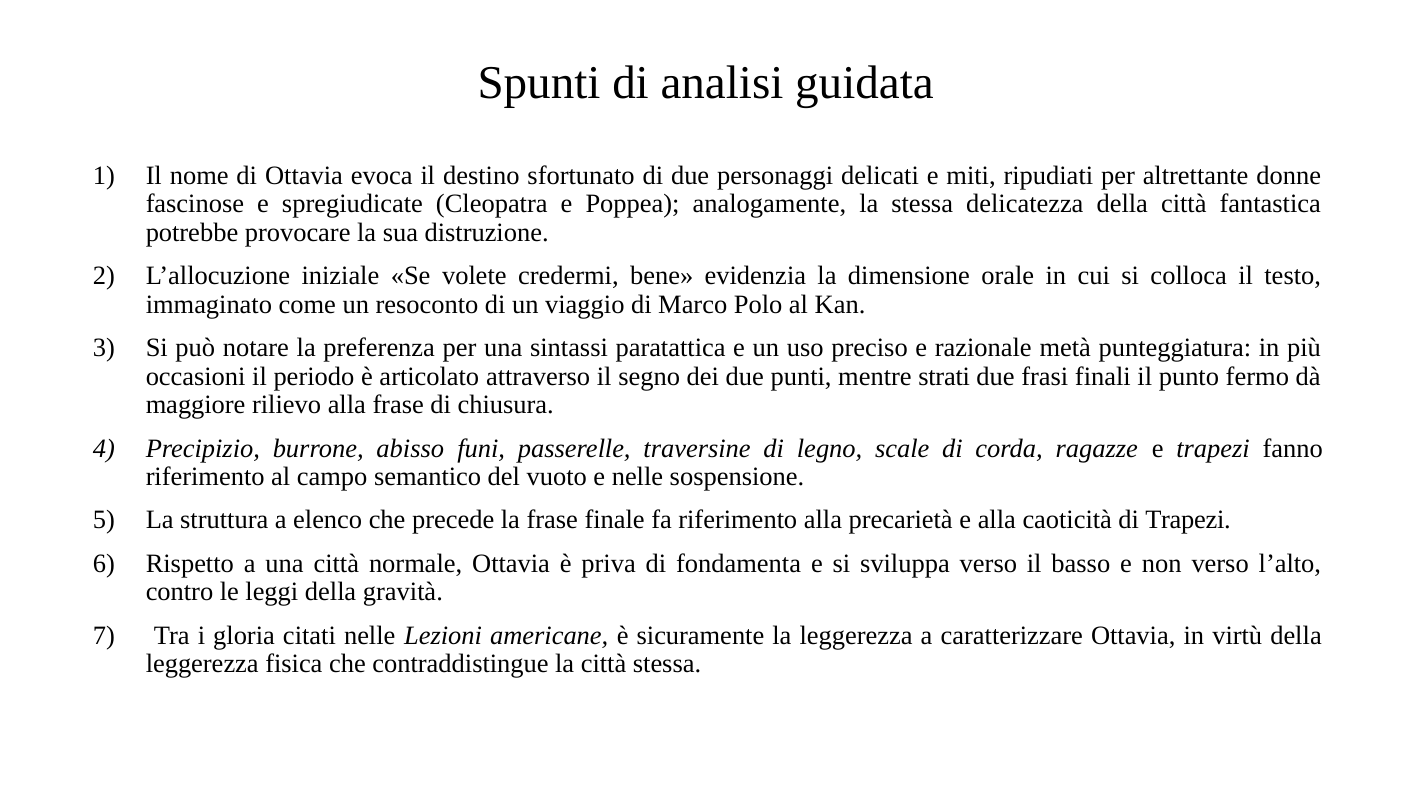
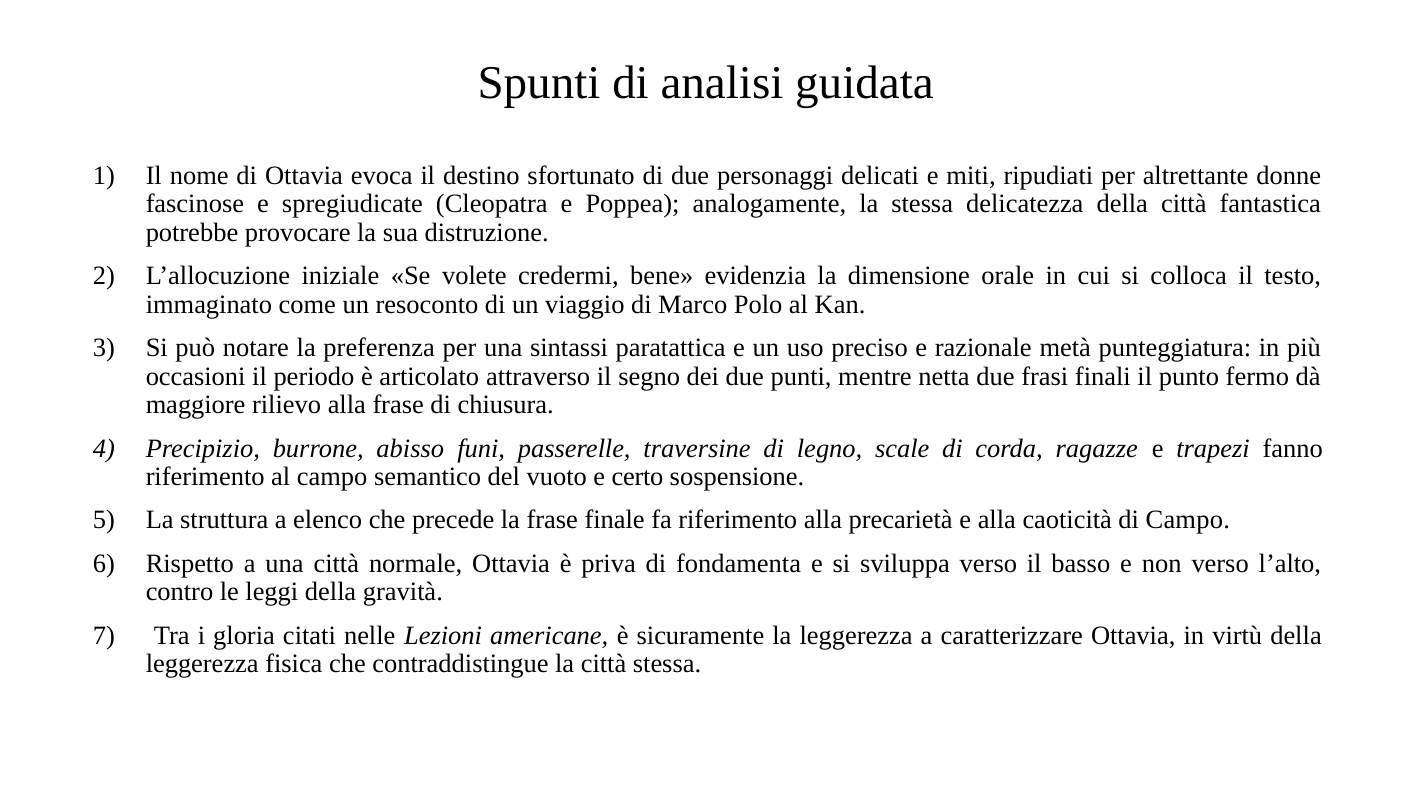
strati: strati -> netta (944, 377)
e nelle: nelle -> certo (638, 477)
di Trapezi: Trapezi -> Campo (1188, 520)
